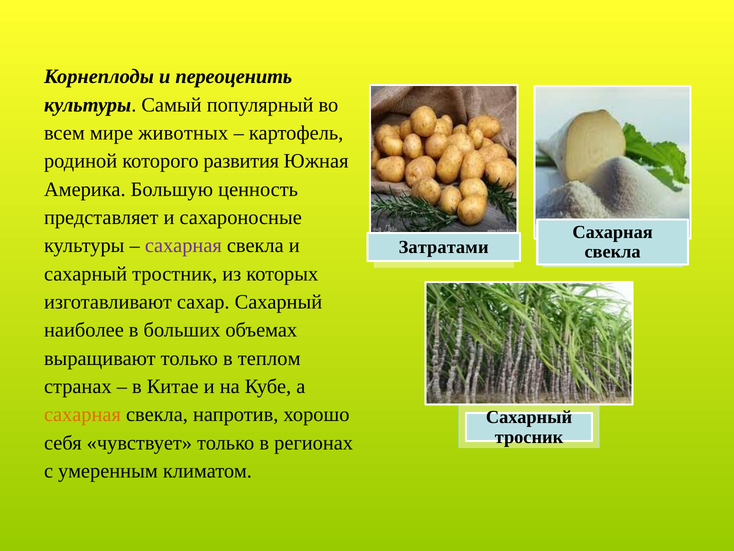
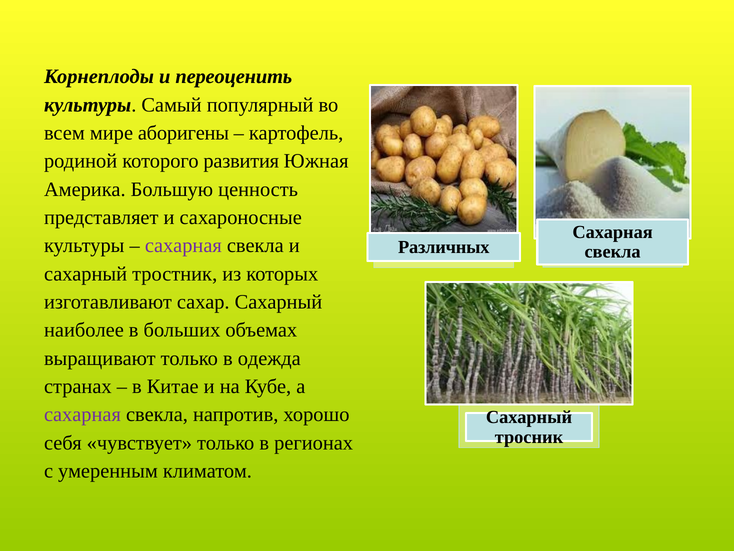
животных: животных -> аборигены (183, 133)
Затратами: Затратами -> Различных (444, 247)
теплом: теплом -> одежда (269, 358)
сахарная colour: orange -> purple (82, 414)
